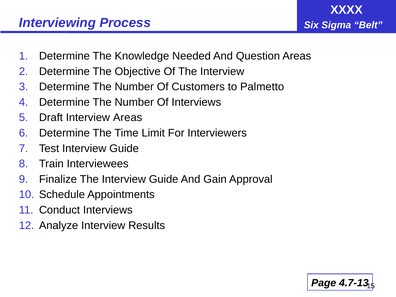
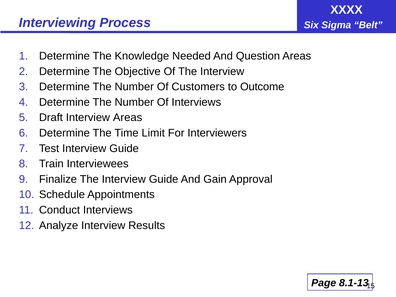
Palmetto: Palmetto -> Outcome (262, 87)
4.7-13: 4.7-13 -> 8.1-13 (354, 283)
